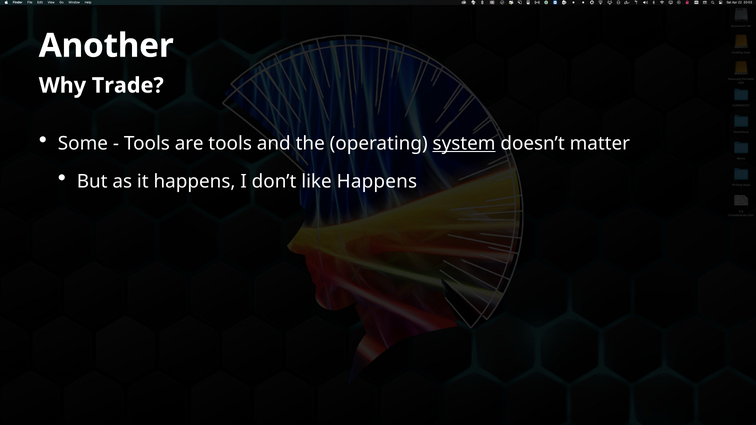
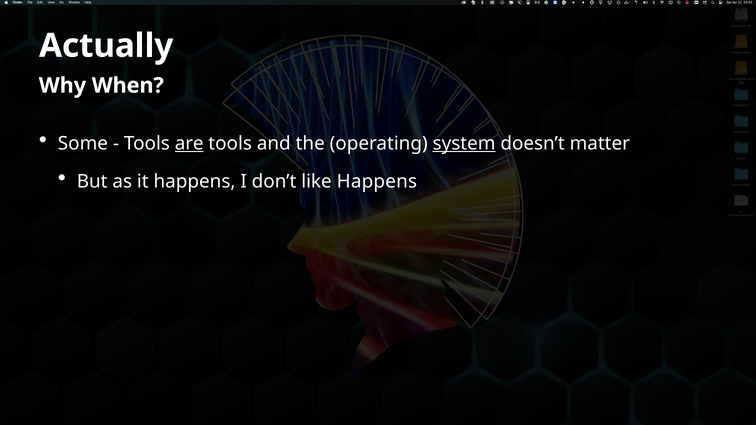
Another: Another -> Actually (106, 46)
Trade: Trade -> When (128, 86)
are underline: none -> present (189, 143)
